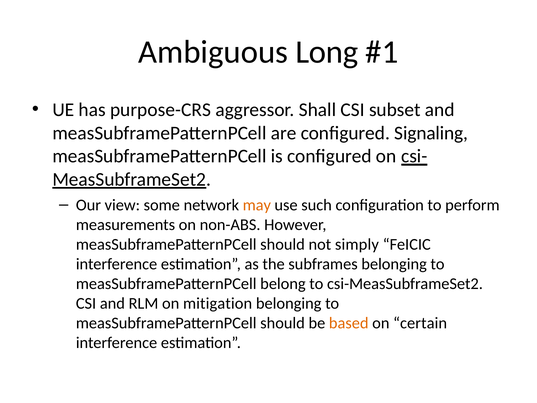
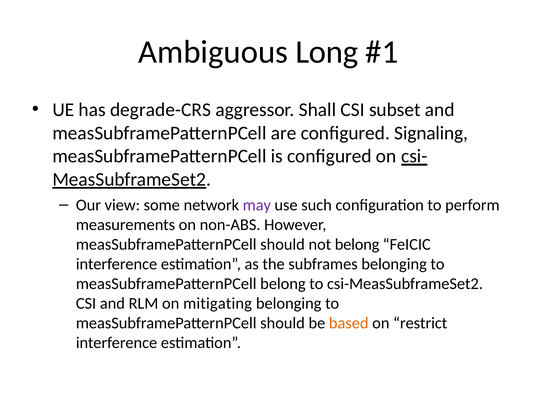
purpose-CRS: purpose-CRS -> degrade-CRS (161, 110)
may colour: orange -> purple (257, 205)
not simply: simply -> belong (357, 244)
mitigation: mitigation -> mitigating (218, 303)
certain: certain -> restrict (420, 323)
